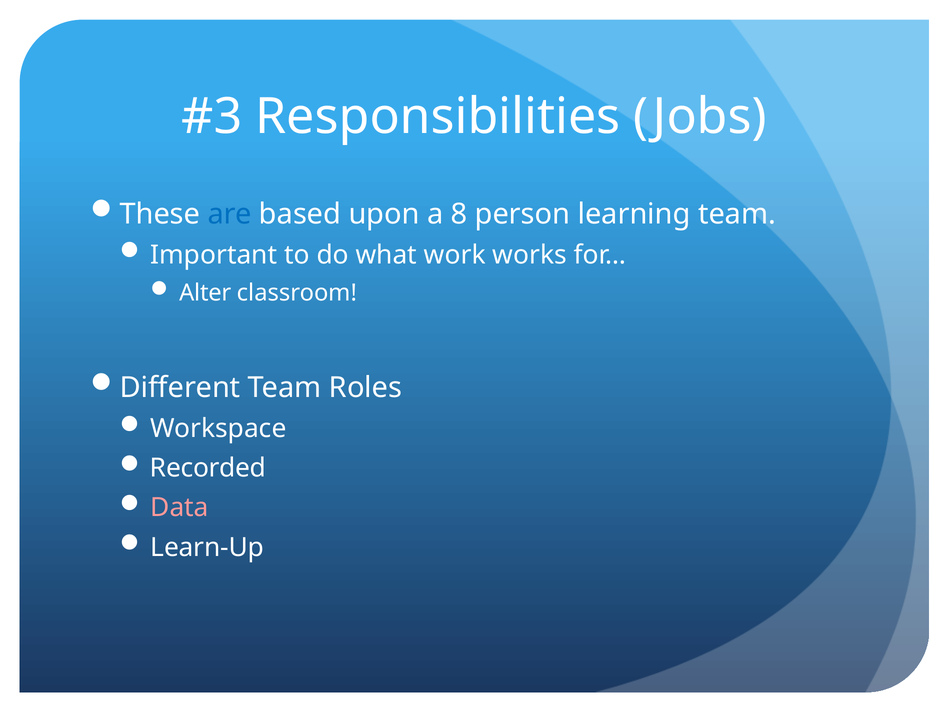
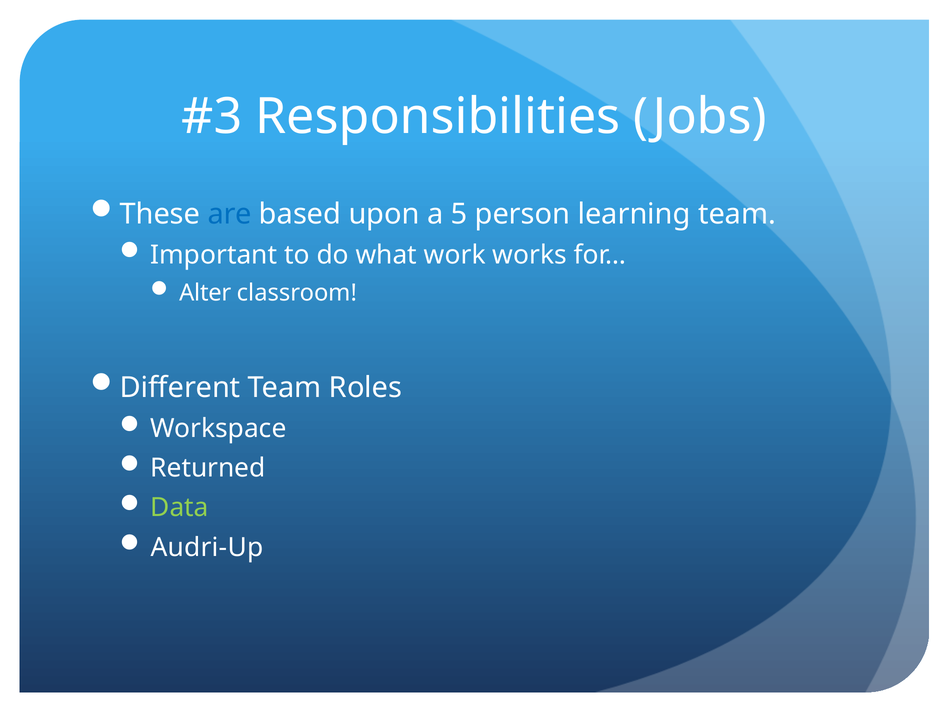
8: 8 -> 5 (459, 214)
Recorded: Recorded -> Returned (208, 468)
Data colour: pink -> light green (180, 508)
Learn-Up: Learn-Up -> Audri-Up (207, 547)
